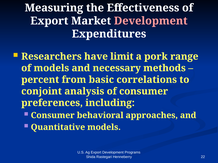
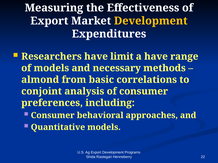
Development colour: pink -> yellow (151, 21)
a pork: pork -> have (156, 57)
percent: percent -> almond (40, 80)
